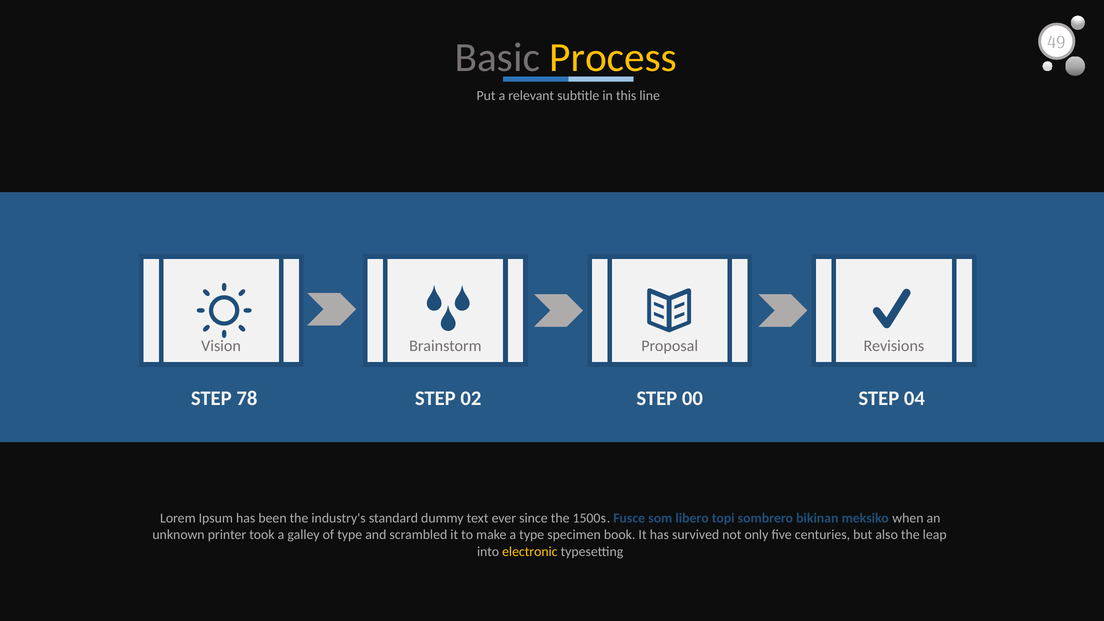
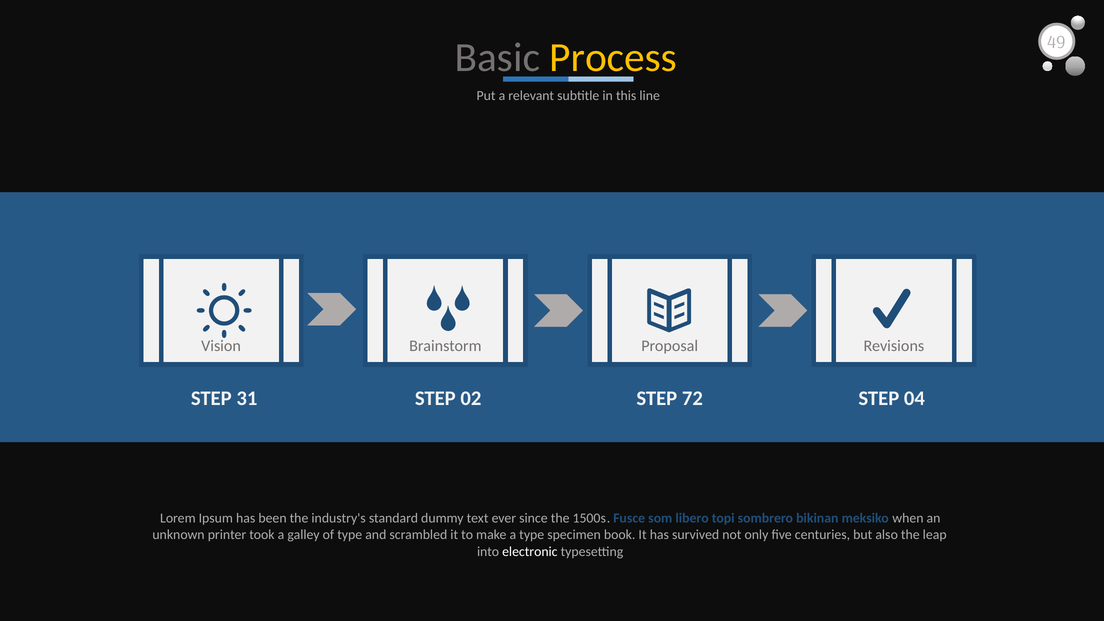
78: 78 -> 31 (247, 398)
00: 00 -> 72 (692, 398)
electronic colour: yellow -> white (530, 551)
